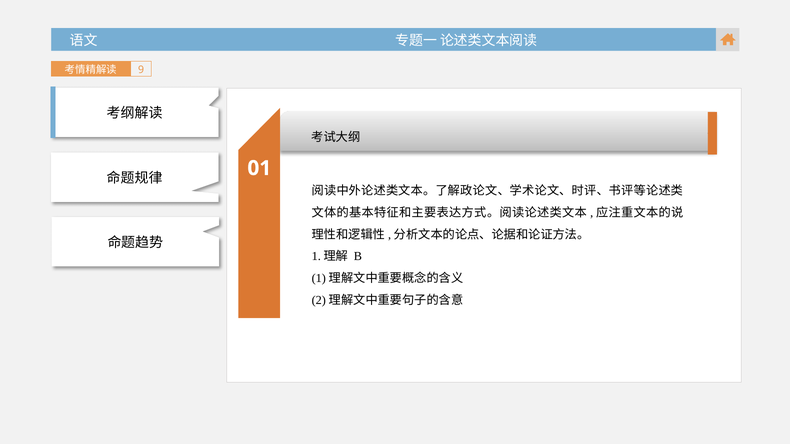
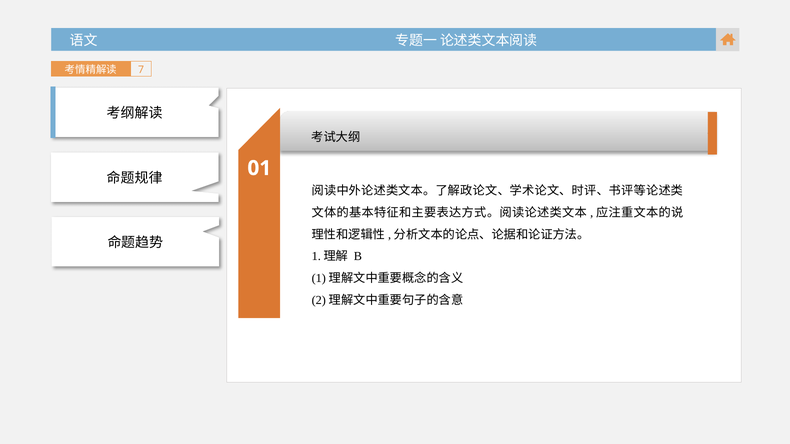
9: 9 -> 7 (141, 70)
